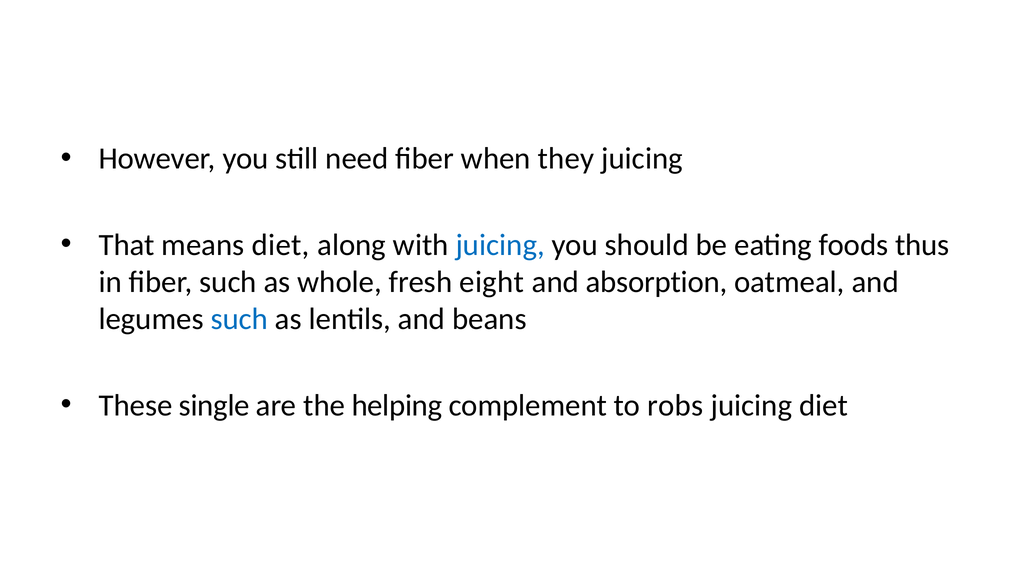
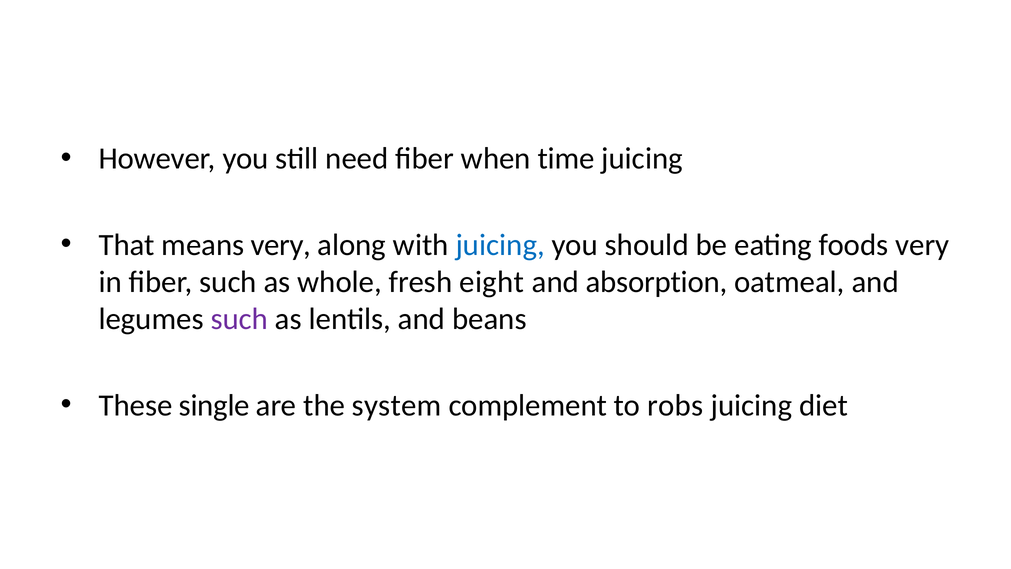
they: they -> time (566, 158)
means diet: diet -> very (281, 245)
foods thus: thus -> very (922, 245)
such colour: blue -> purple (239, 319)
helping: helping -> system (397, 405)
